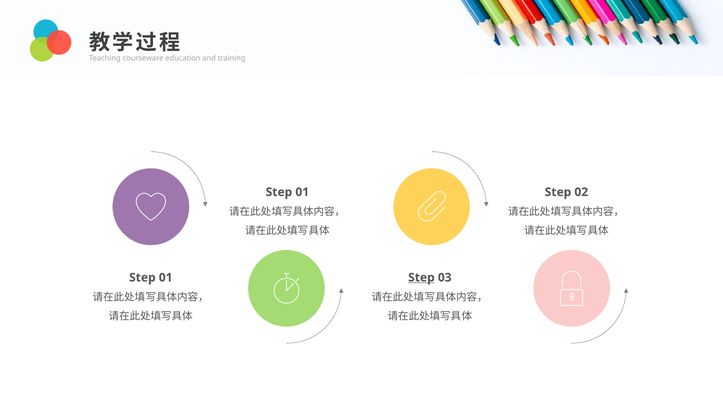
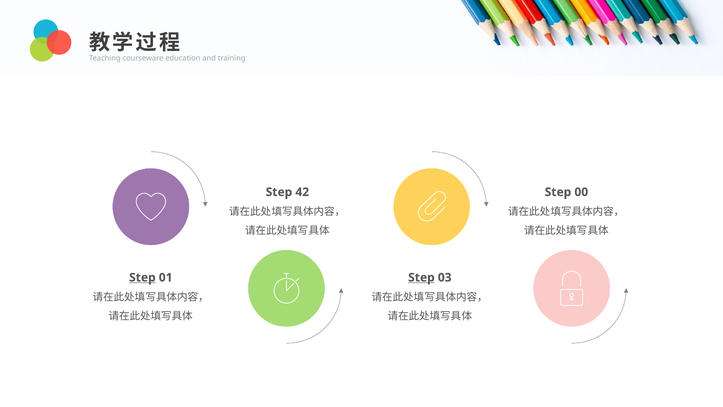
01: 01 -> 42 (302, 192)
02: 02 -> 00 (581, 192)
Step underline: none -> present (142, 277)
